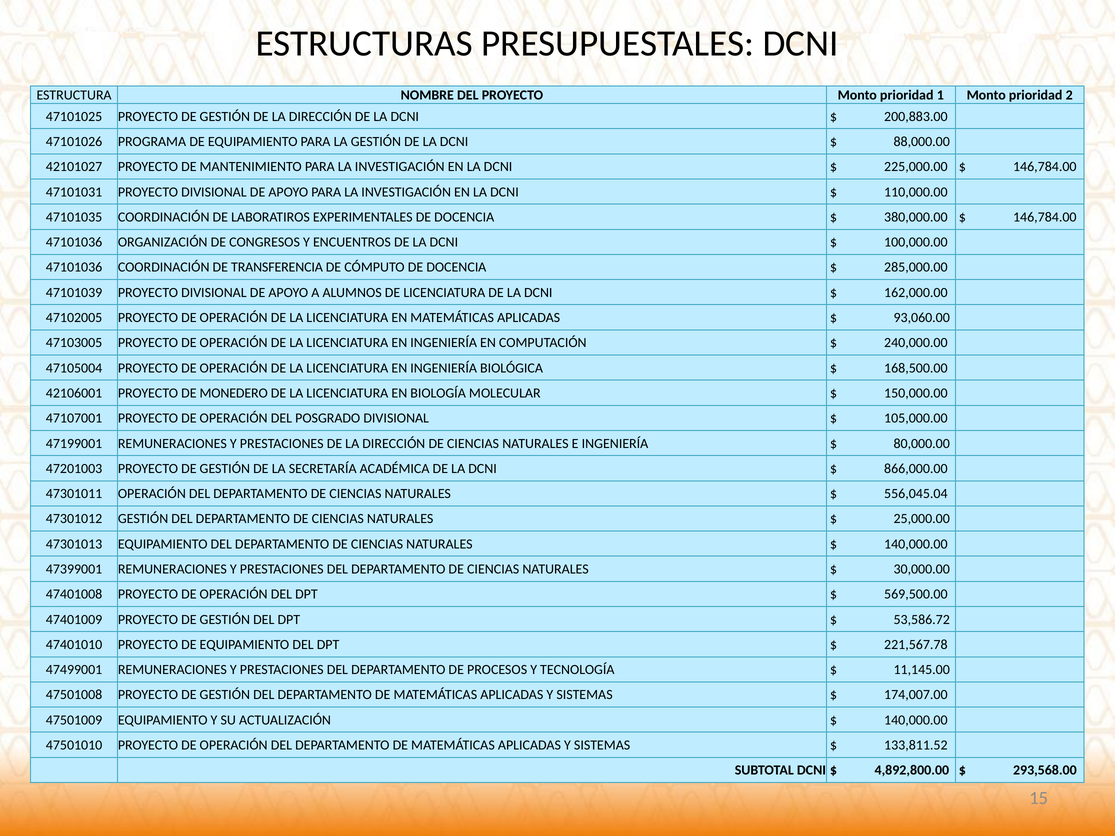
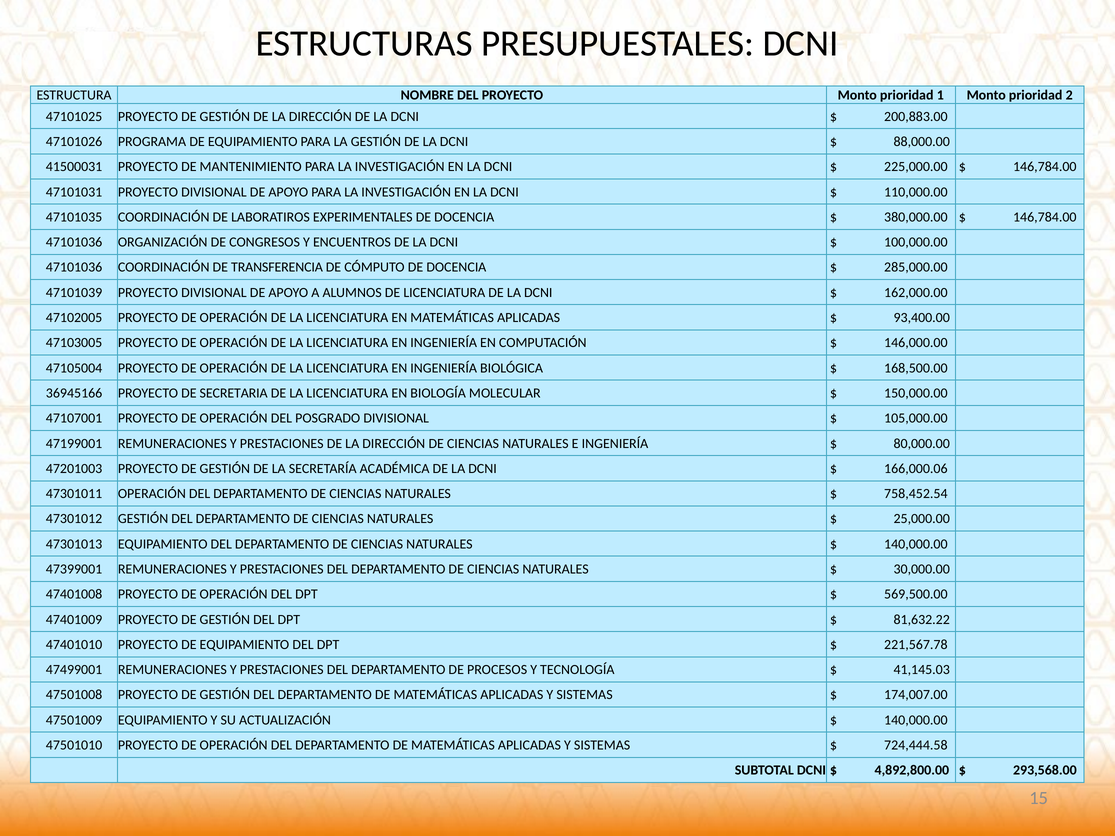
42101027: 42101027 -> 41500031 (74, 167)
93,060.00: 93,060.00 -> 93,400.00 (922, 318)
240,000.00: 240,000.00 -> 146,000.00 (916, 343)
42106001: 42106001 -> 36945166 (74, 393)
MONEDERO: MONEDERO -> SECRETARIA (234, 393)
866,000.00: 866,000.00 -> 166,000.06 (916, 469)
556,045.04: 556,045.04 -> 758,452.54 (916, 494)
53,586.72: 53,586.72 -> 81,632.22 (922, 620)
11,145.00: 11,145.00 -> 41,145.03 (922, 670)
133,811.52: 133,811.52 -> 724,444.58 (916, 745)
